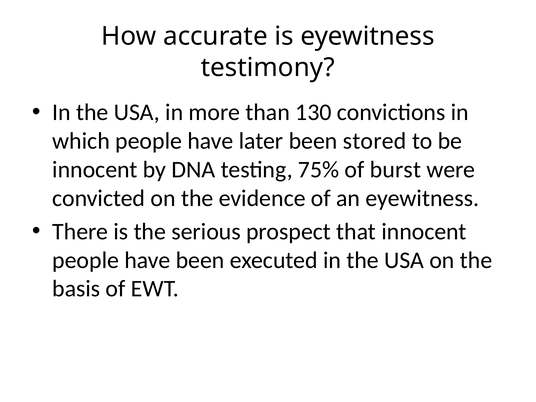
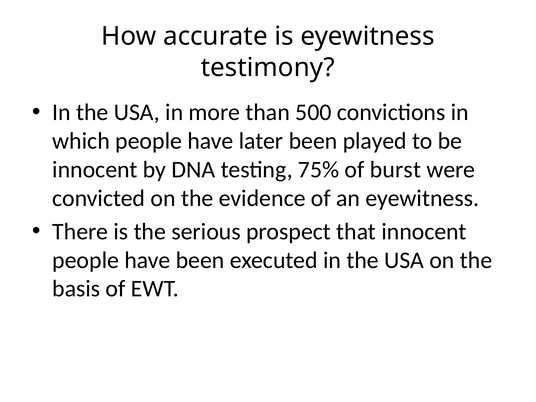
130: 130 -> 500 (313, 112)
stored: stored -> played (375, 141)
